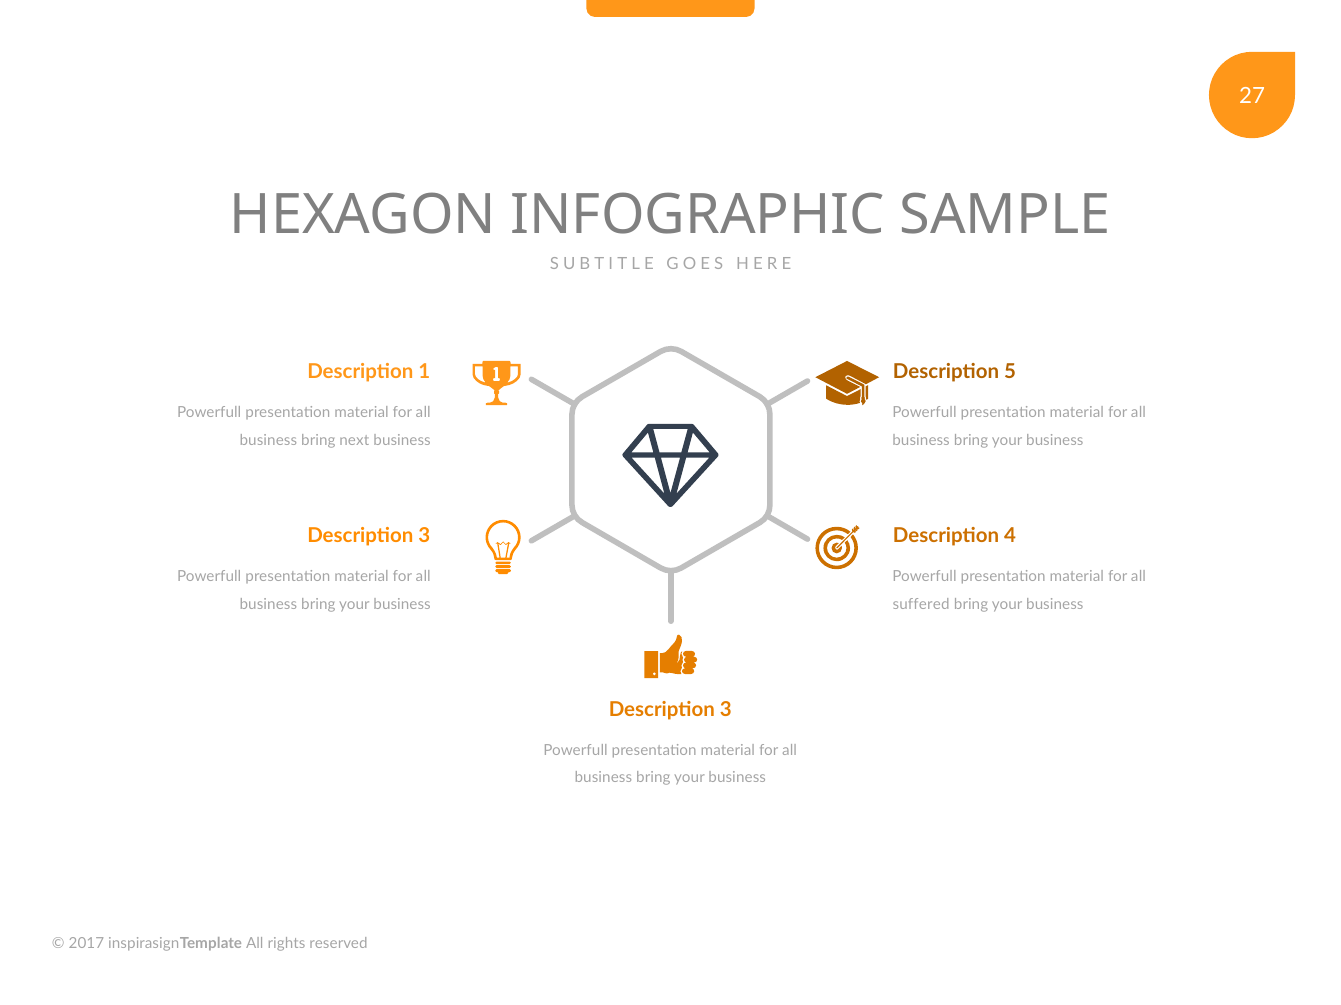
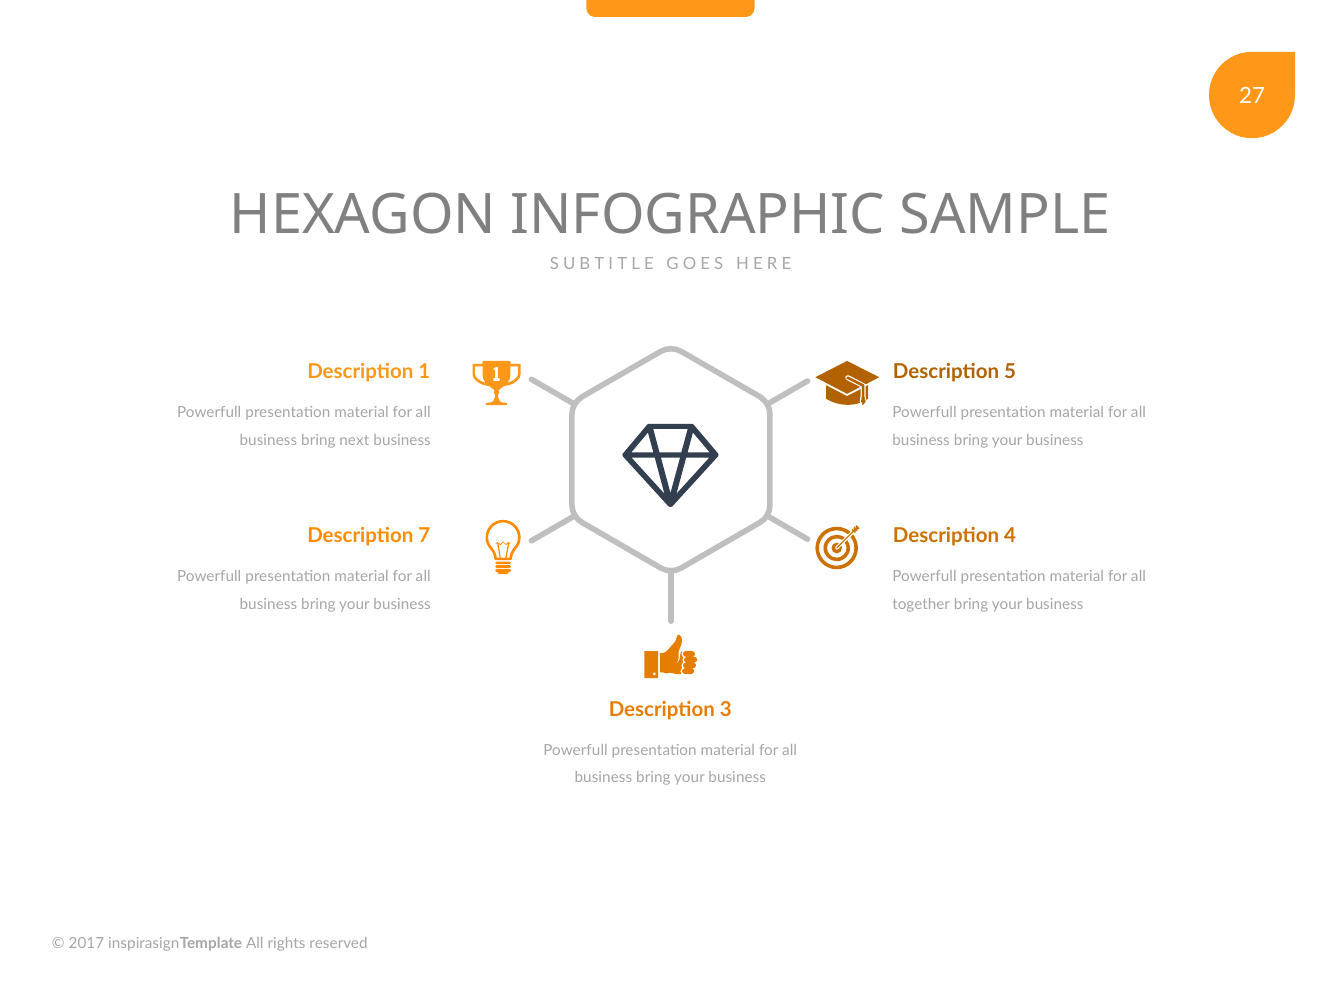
3: 3 -> 7 (424, 536)
suffered: suffered -> together (921, 605)
